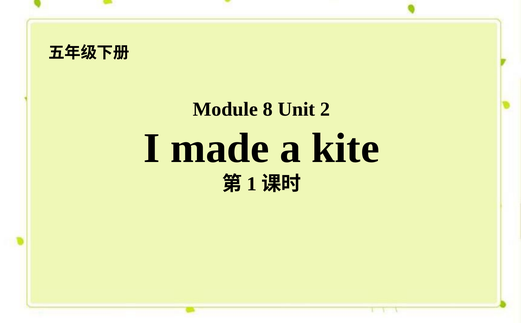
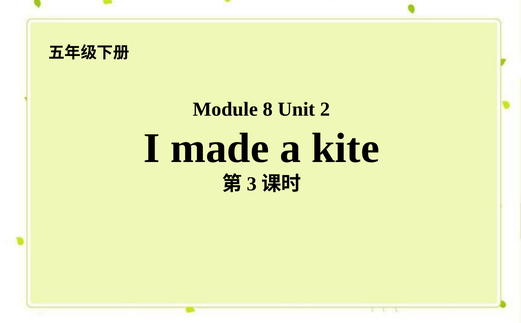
1: 1 -> 3 (252, 184)
